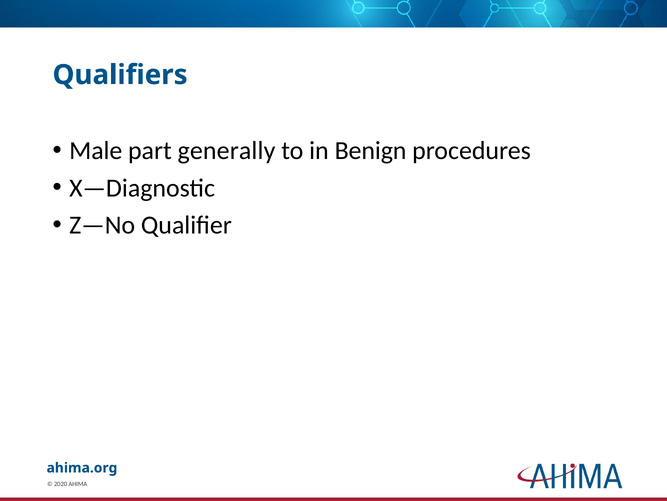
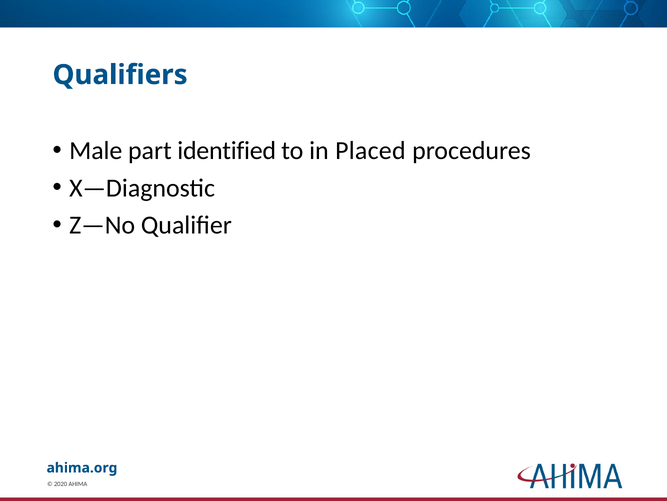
generally: generally -> identified (227, 150)
Benign: Benign -> Placed (370, 150)
